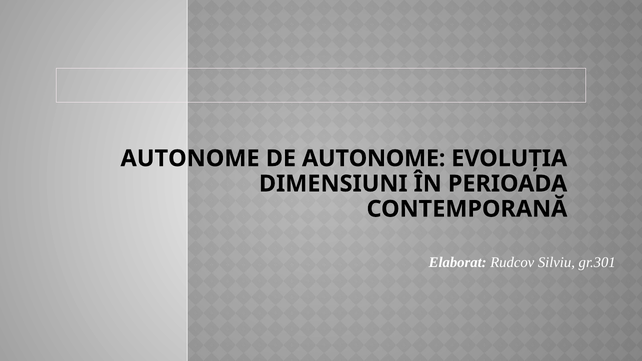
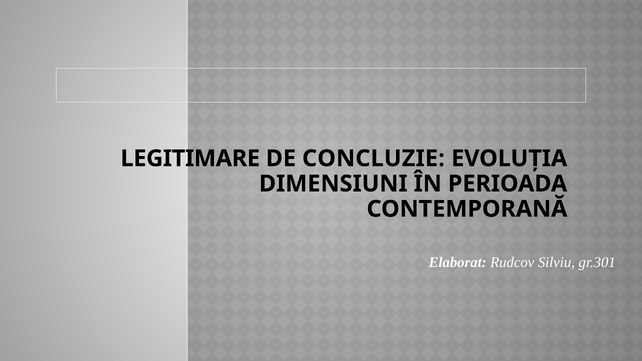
AUTONOME: AUTONOME -> LEGITIMARE (190, 159)
DE AUTONOME: AUTONOME -> CONCLUZIE (373, 159)
